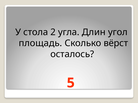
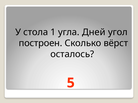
2: 2 -> 1 (53, 32)
Длин: Длин -> Дней (94, 32)
площадь: площадь -> построен (40, 43)
